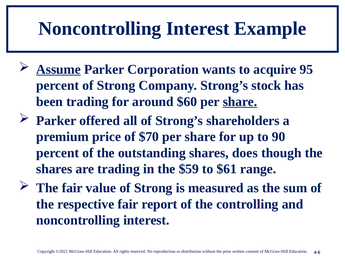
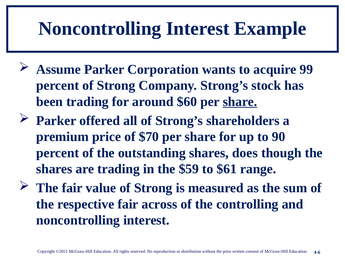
Assume underline: present -> none (58, 69)
95: 95 -> 99 (306, 69)
report: report -> across (159, 204)
